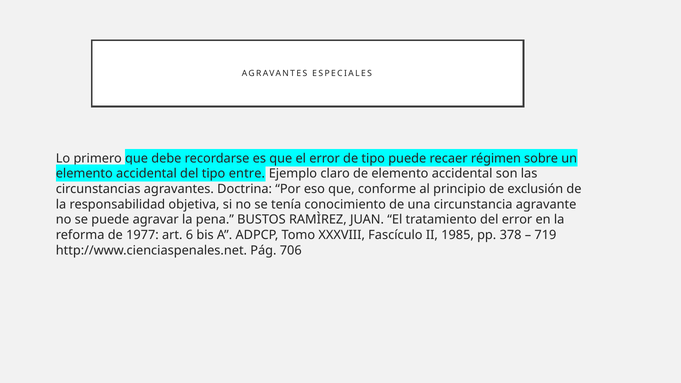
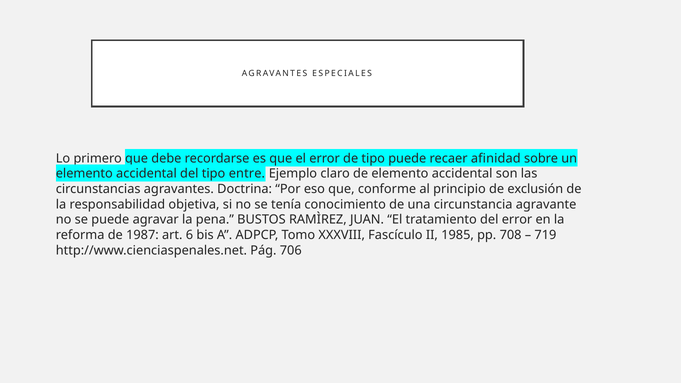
régimen: régimen -> afinidad (496, 158)
1977: 1977 -> 1987 (142, 235)
378: 378 -> 708 (511, 235)
